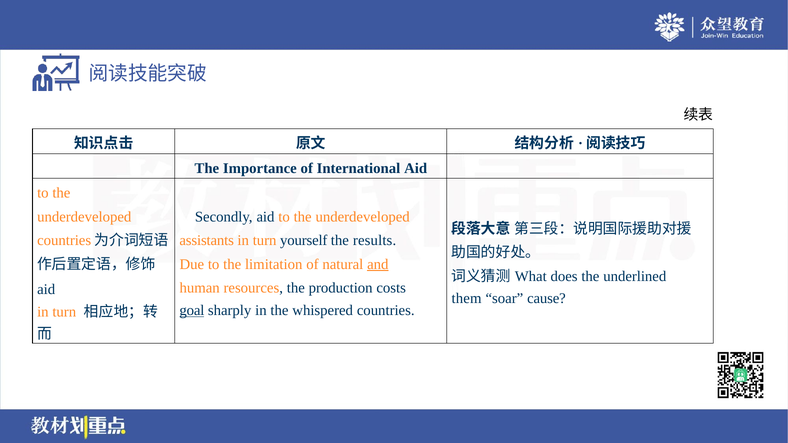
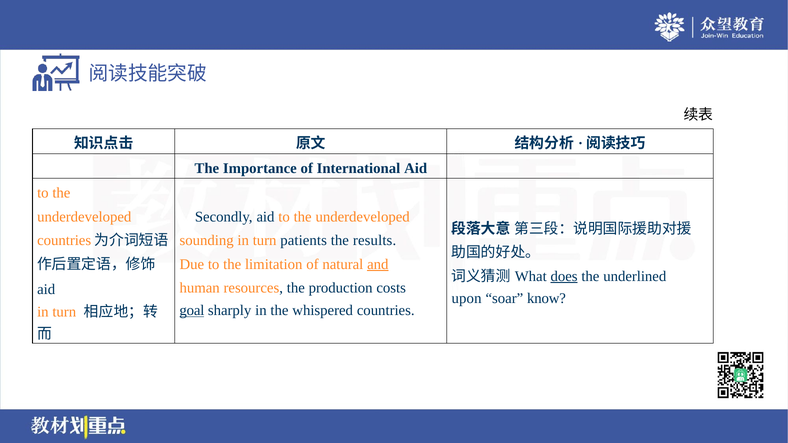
assistants: assistants -> sounding (207, 241)
yourself: yourself -> patients (304, 241)
does underline: none -> present (564, 276)
them: them -> upon (467, 298)
cause: cause -> know (546, 298)
